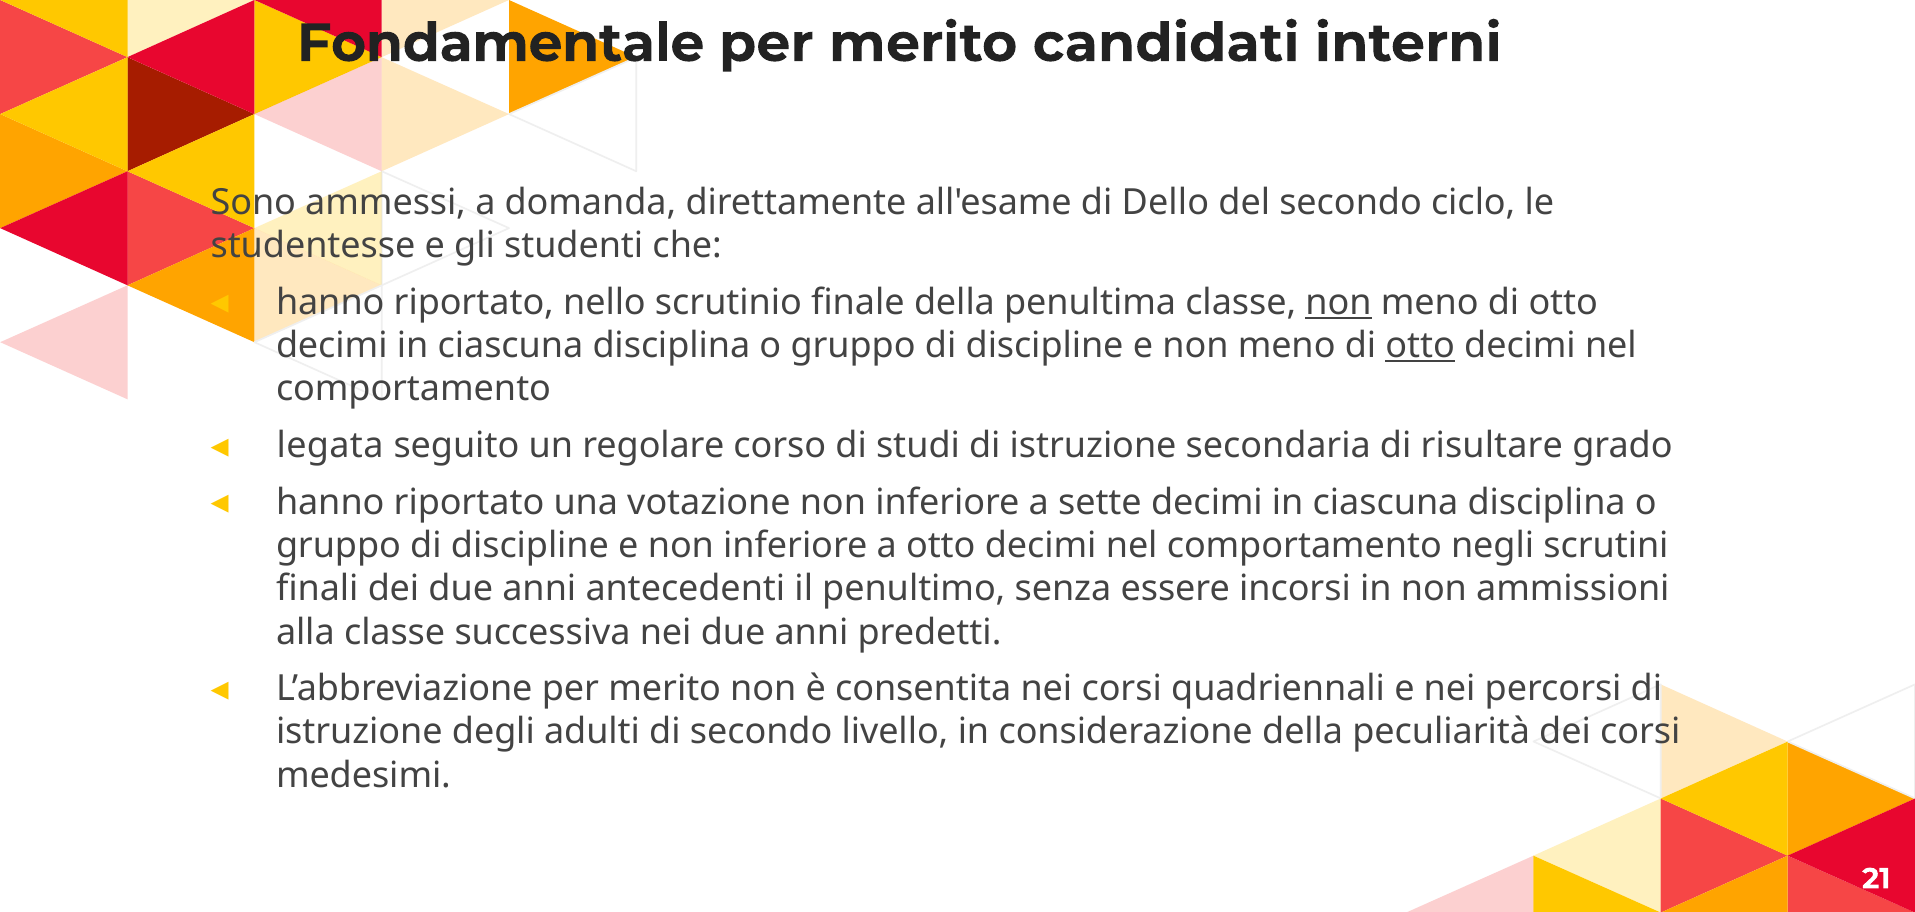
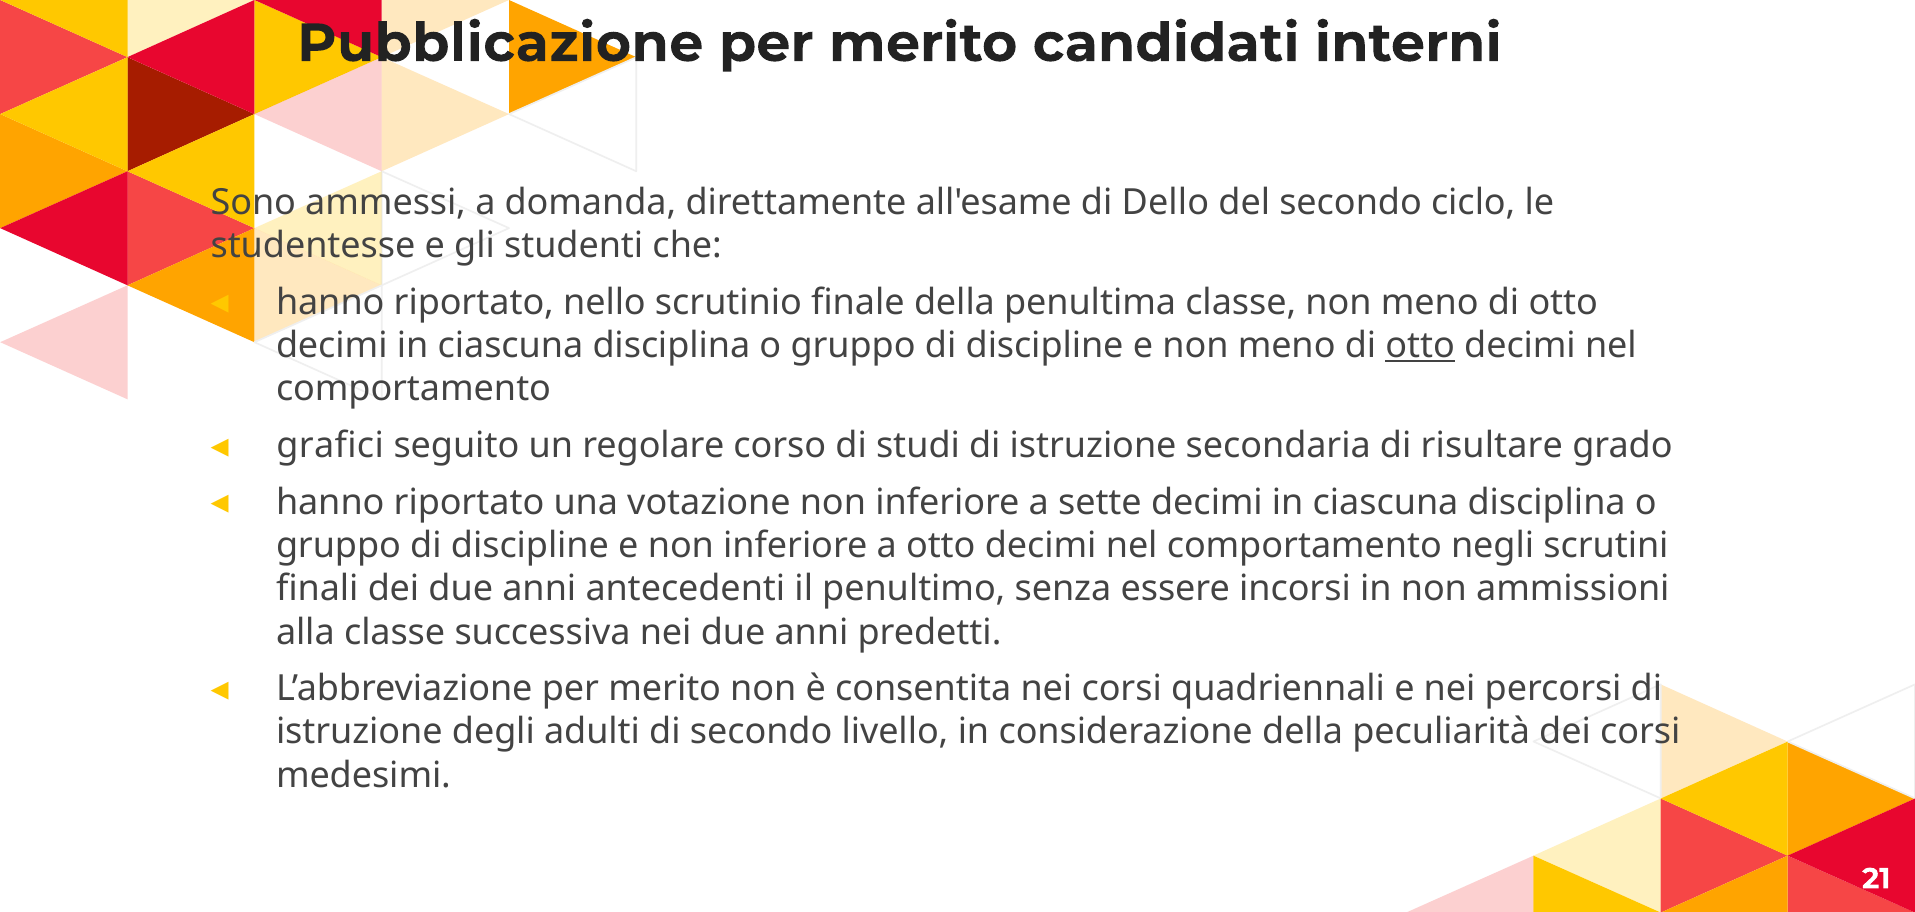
Fondamentale: Fondamentale -> Pubblicazione (500, 43)
non underline: present -> none (1339, 303)
legata: legata -> grafici (330, 446)
